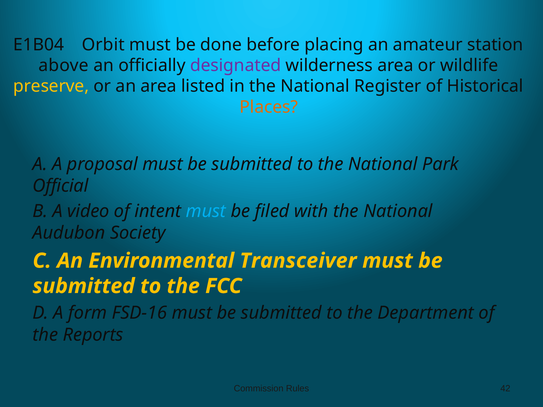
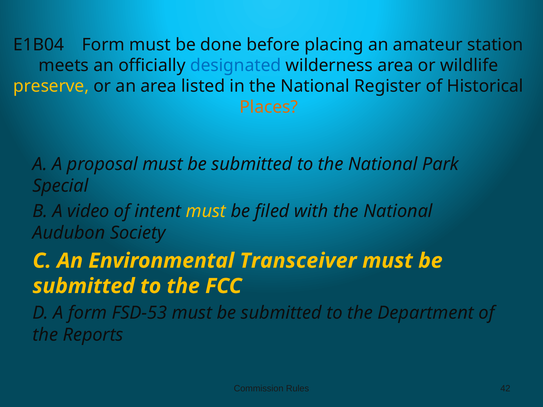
E1B04 Orbit: Orbit -> Form (103, 45)
above: above -> meets (64, 65)
designated colour: purple -> blue (236, 65)
Official: Official -> Special (60, 186)
must colour: light blue -> yellow (206, 211)
FSD-16: FSD-16 -> FSD-53 (140, 313)
